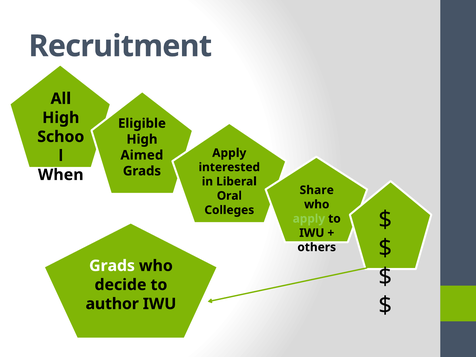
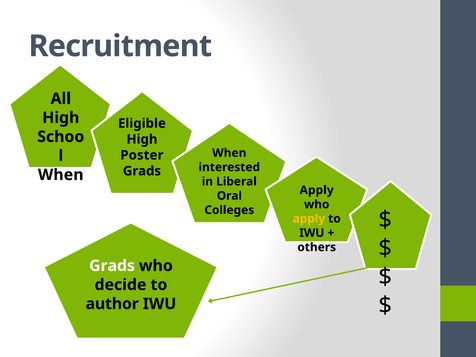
Apply: Apply -> When (229, 153)
Aimed: Aimed -> Poster (142, 155)
Share: Share -> Apply (317, 190)
apply colour: light green -> yellow (309, 219)
